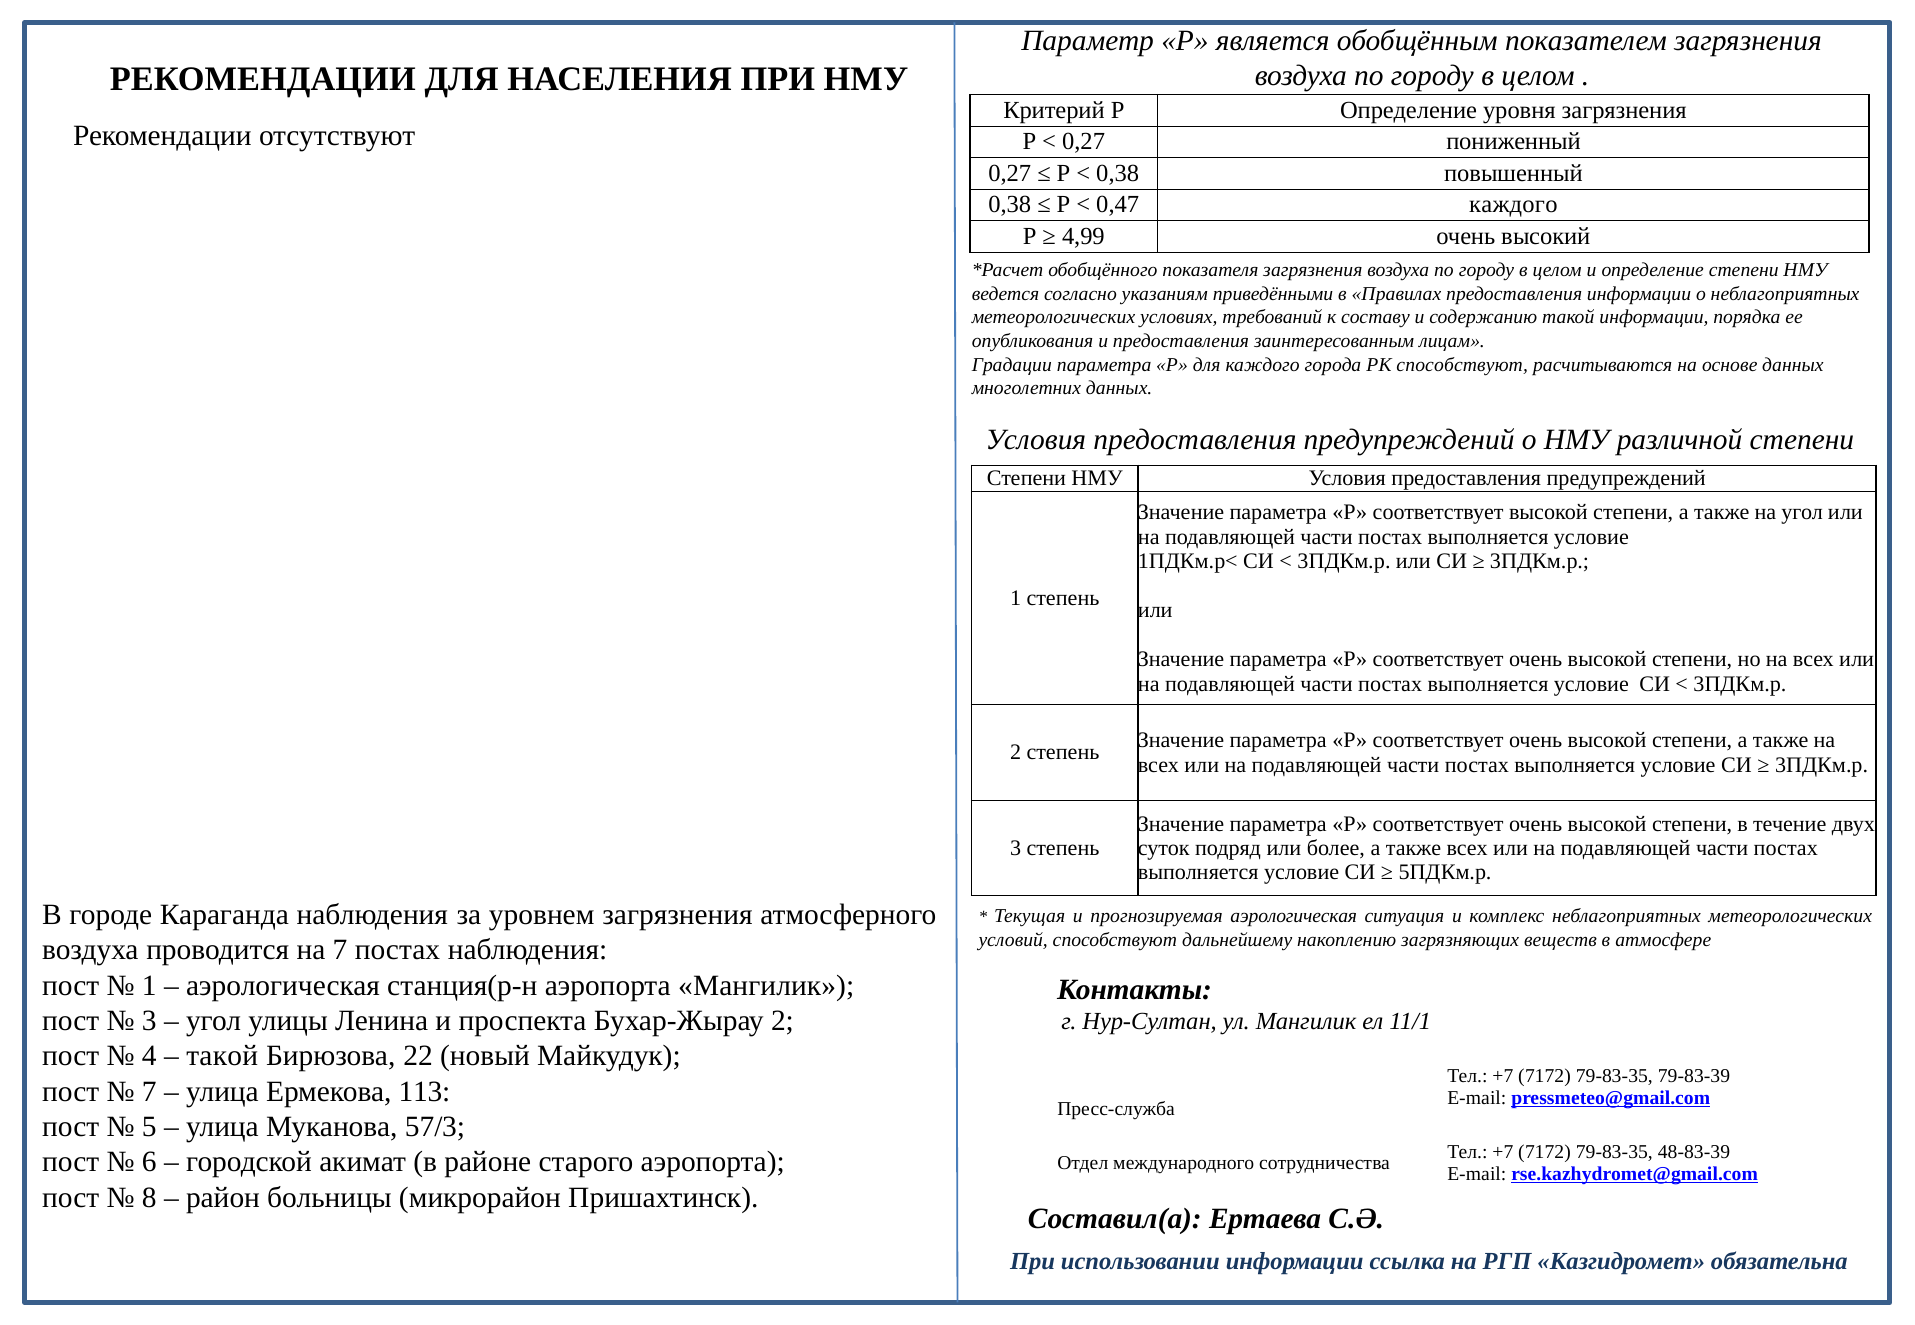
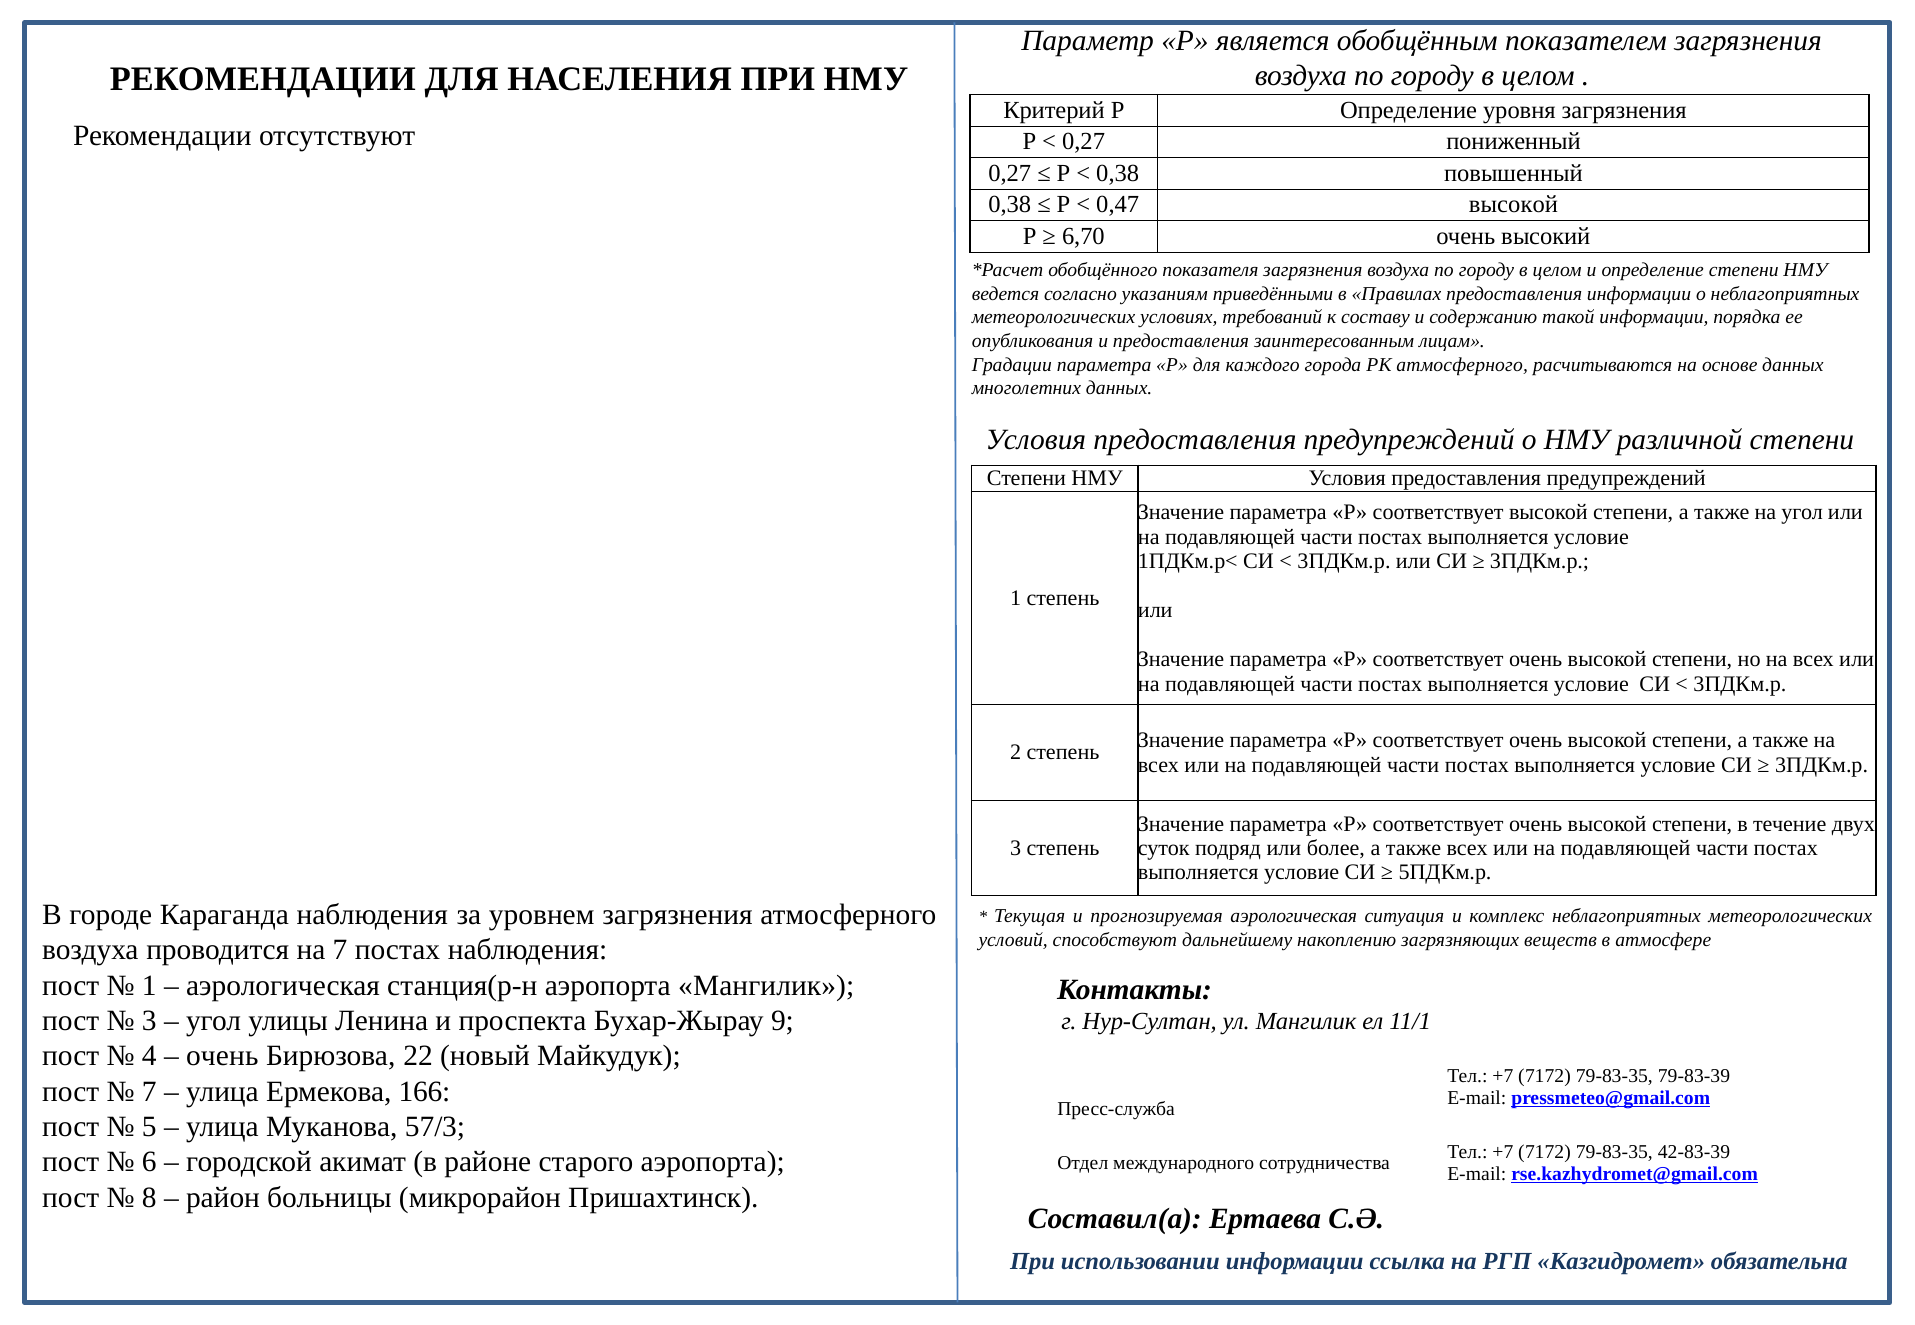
0,47 каждого: каждого -> высокой (1513, 205)
4,99: 4,99 -> 6,70 (1083, 237)
РК способствуют: способствуют -> атмосферного (1462, 365)
Бухар-Жырау 2: 2 -> 9 (782, 1021)
такой: такой -> очень (222, 1057)
113: 113 -> 166 (424, 1092)
48-83-39: 48-83-39 -> 42-83-39 (1694, 1153)
